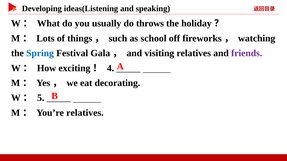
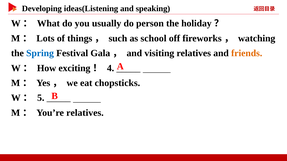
throws: throws -> person (150, 23)
friends colour: purple -> orange (247, 53)
decorating: decorating -> chopsticks (117, 83)
